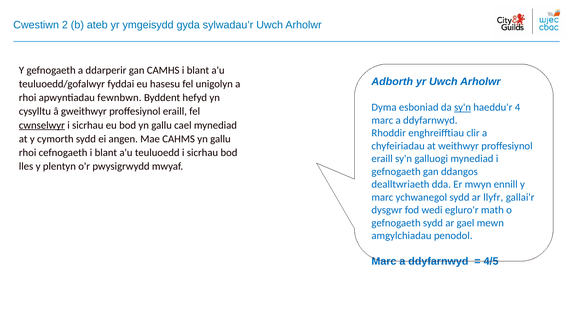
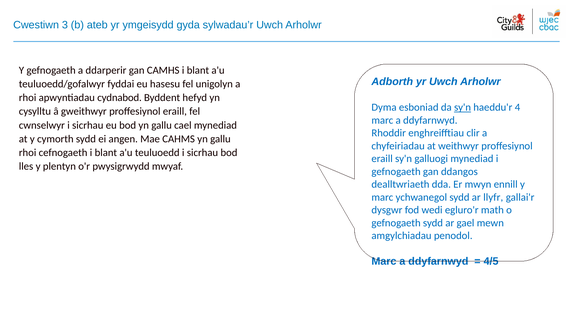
2: 2 -> 3 (65, 25)
fewnbwn: fewnbwn -> cydnabod (119, 98)
cwnselwyr underline: present -> none (42, 125)
